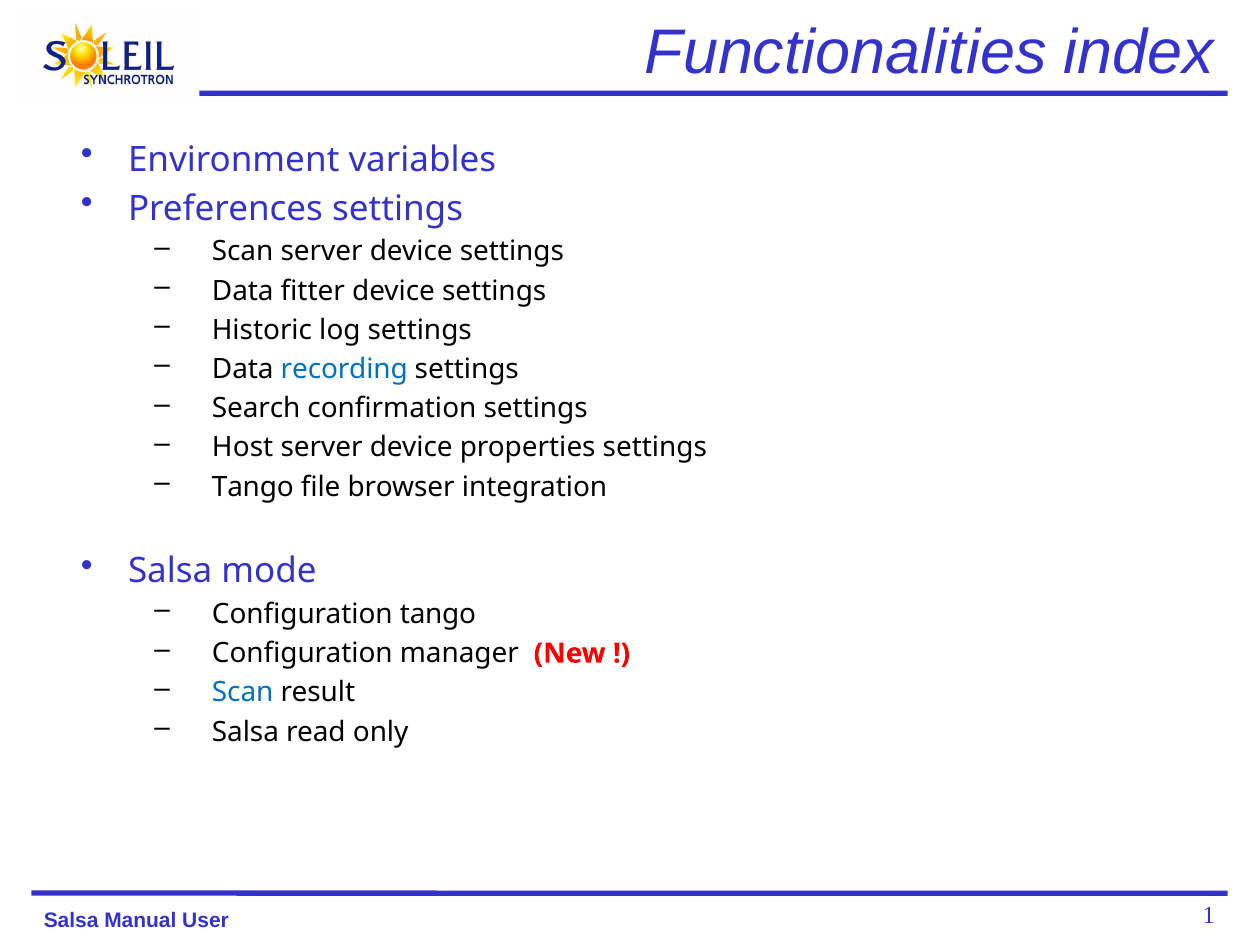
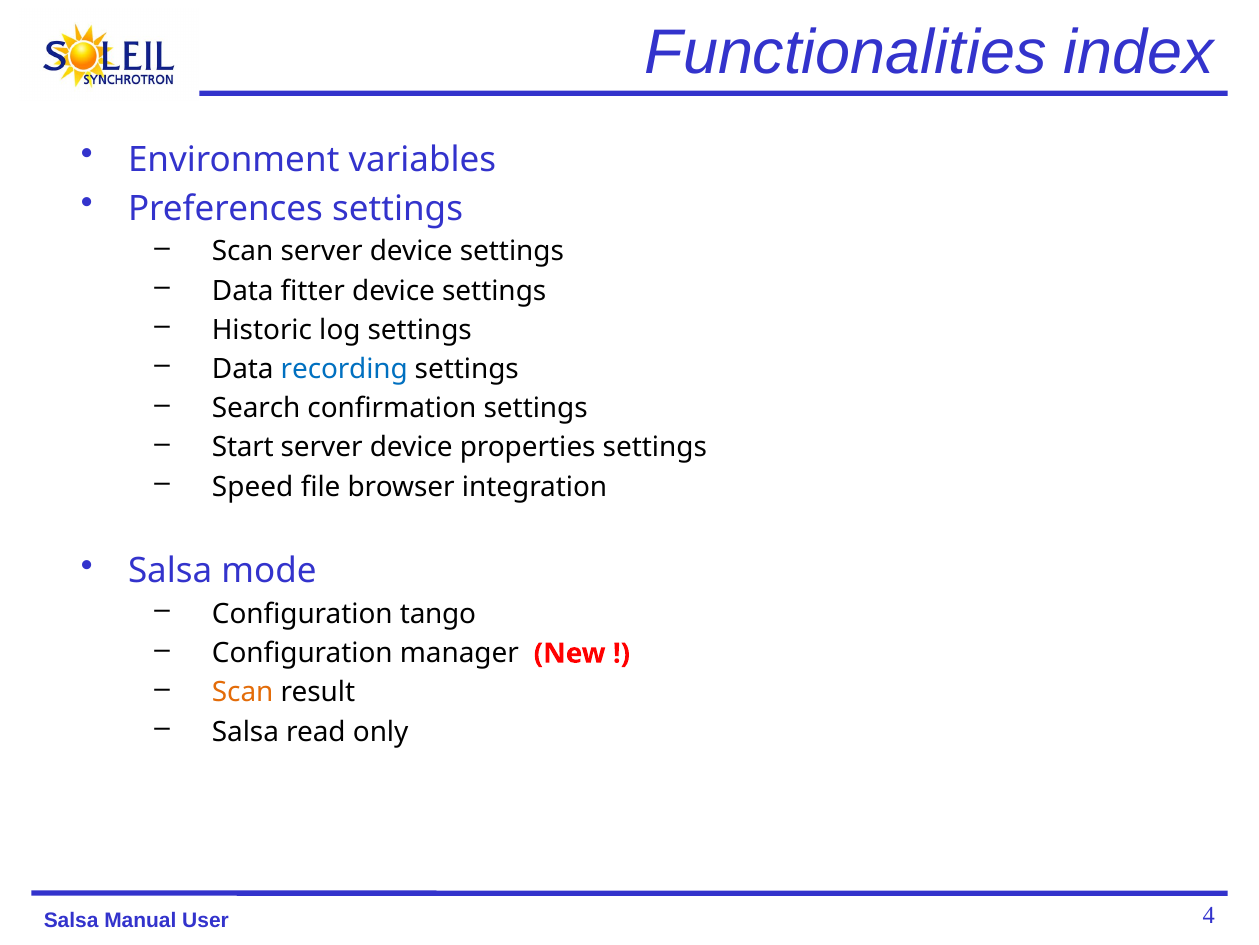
Host: Host -> Start (243, 447)
Tango: Tango -> Speed (253, 486)
Scan colour: blue -> orange (243, 692)
1: 1 -> 4 (1209, 915)
